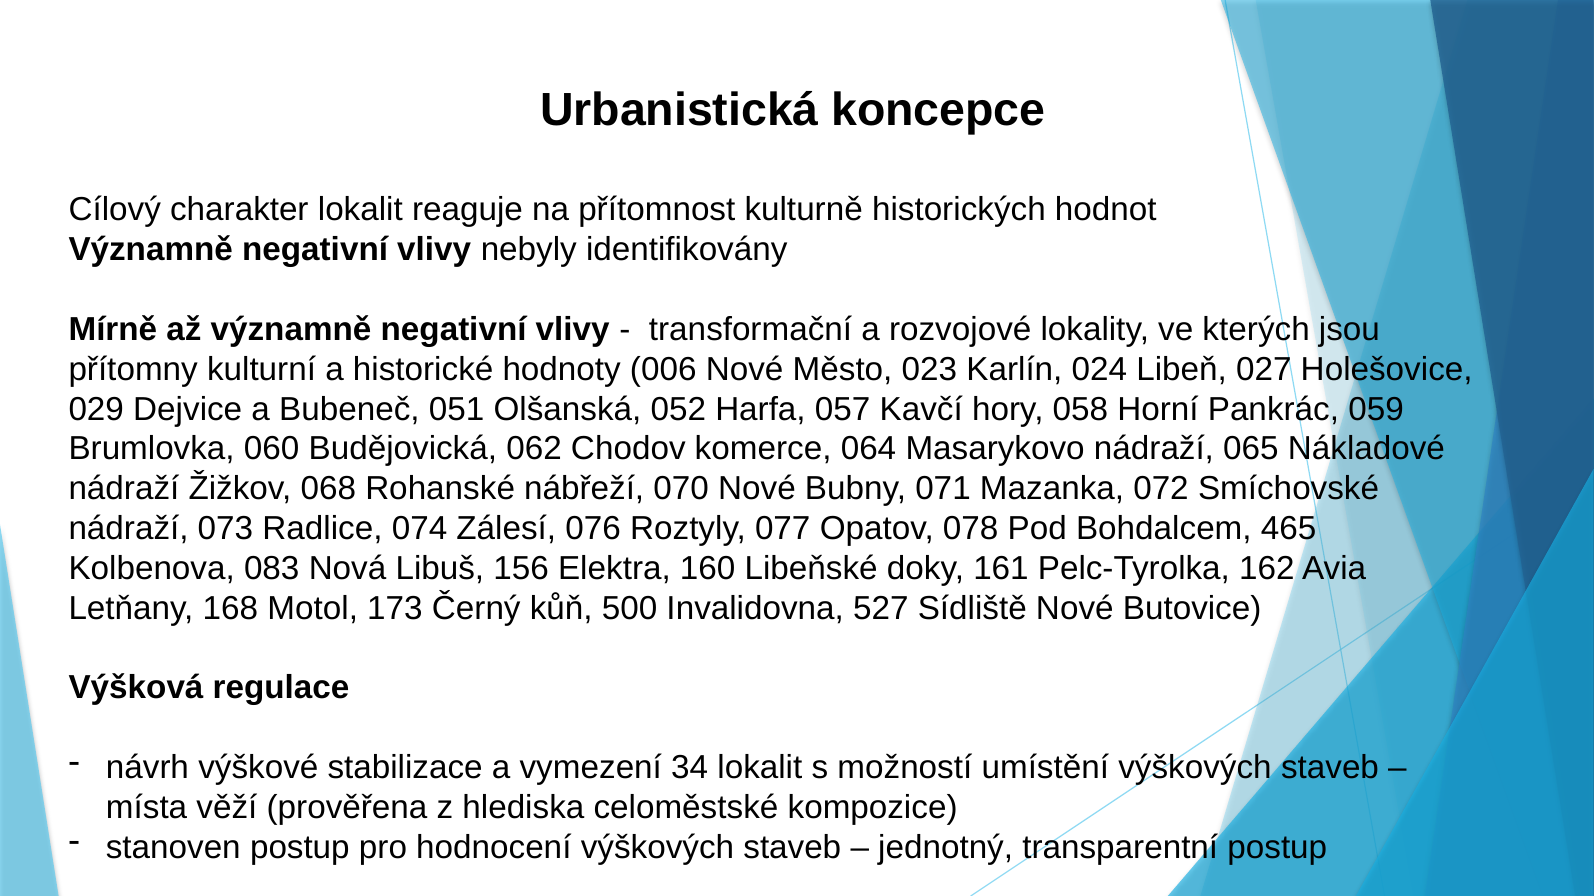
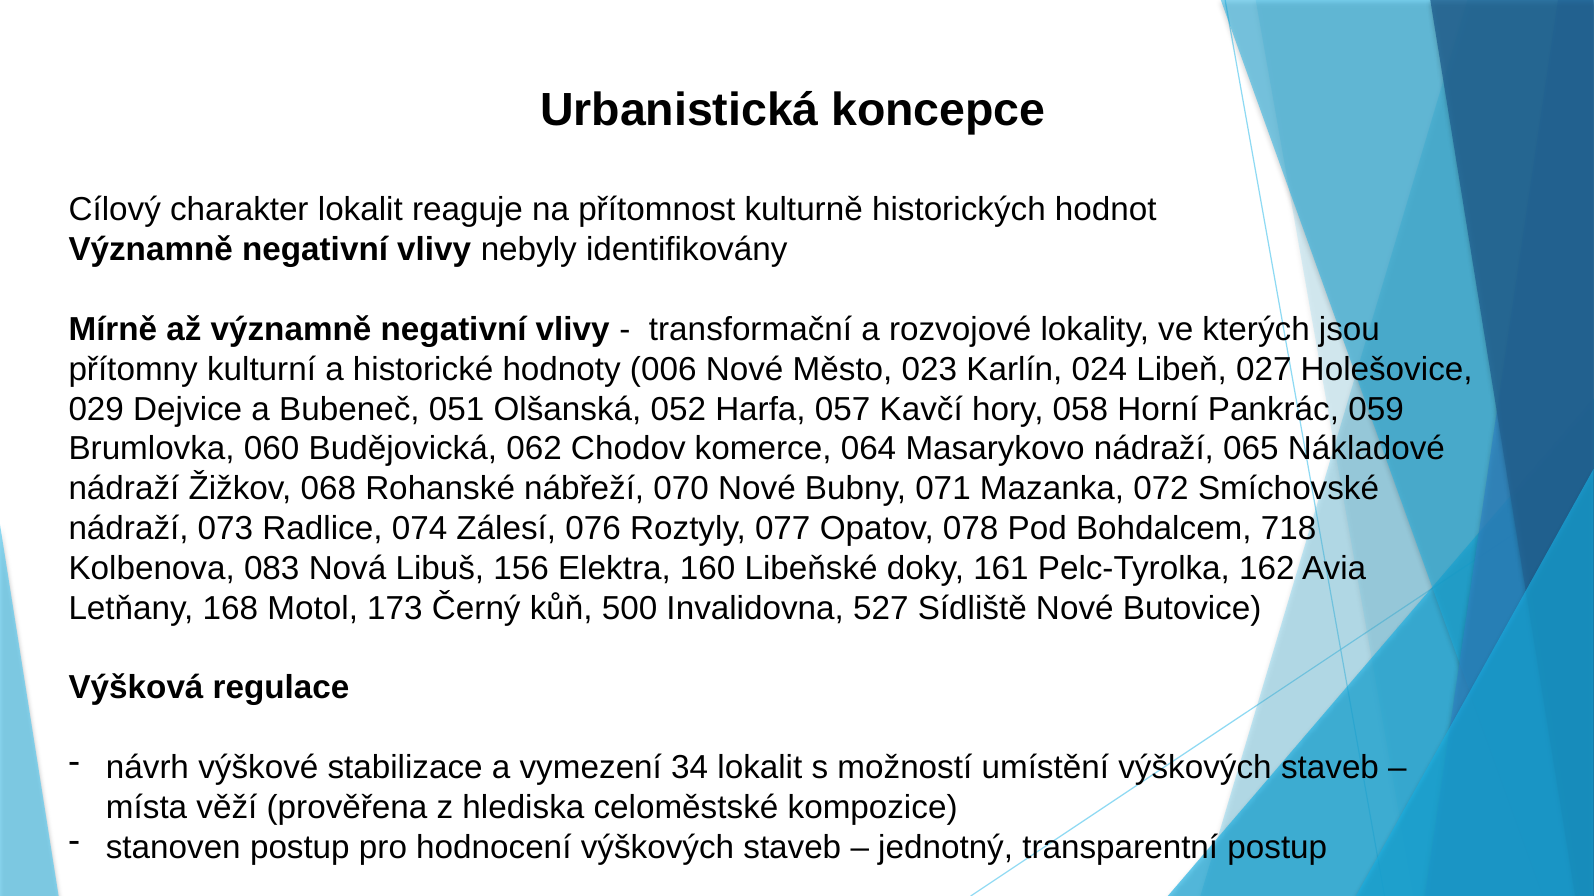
465: 465 -> 718 (1289, 529)
